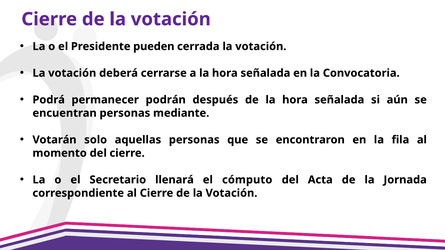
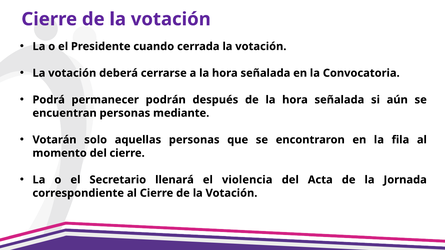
pueden: pueden -> cuando (154, 46)
cómputo: cómputo -> violencia (247, 180)
